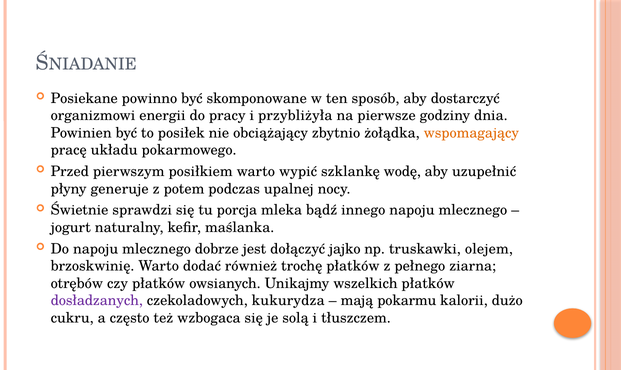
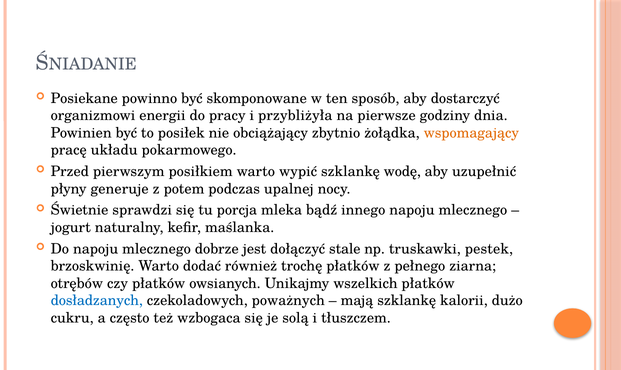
jajko: jajko -> stale (345, 249)
olejem: olejem -> pestek (489, 249)
dosładzanych colour: purple -> blue (97, 300)
kukurydza: kukurydza -> poważnych (288, 300)
mają pokarmu: pokarmu -> szklankę (407, 300)
